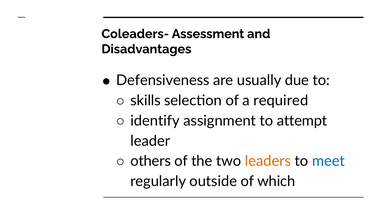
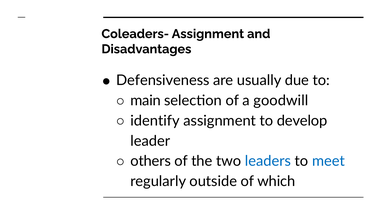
Coleaders- Assessment: Assessment -> Assignment (208, 34)
skills: skills -> main (146, 101)
required: required -> goodwill (281, 101)
attempt: attempt -> develop (302, 121)
leaders colour: orange -> blue (268, 161)
